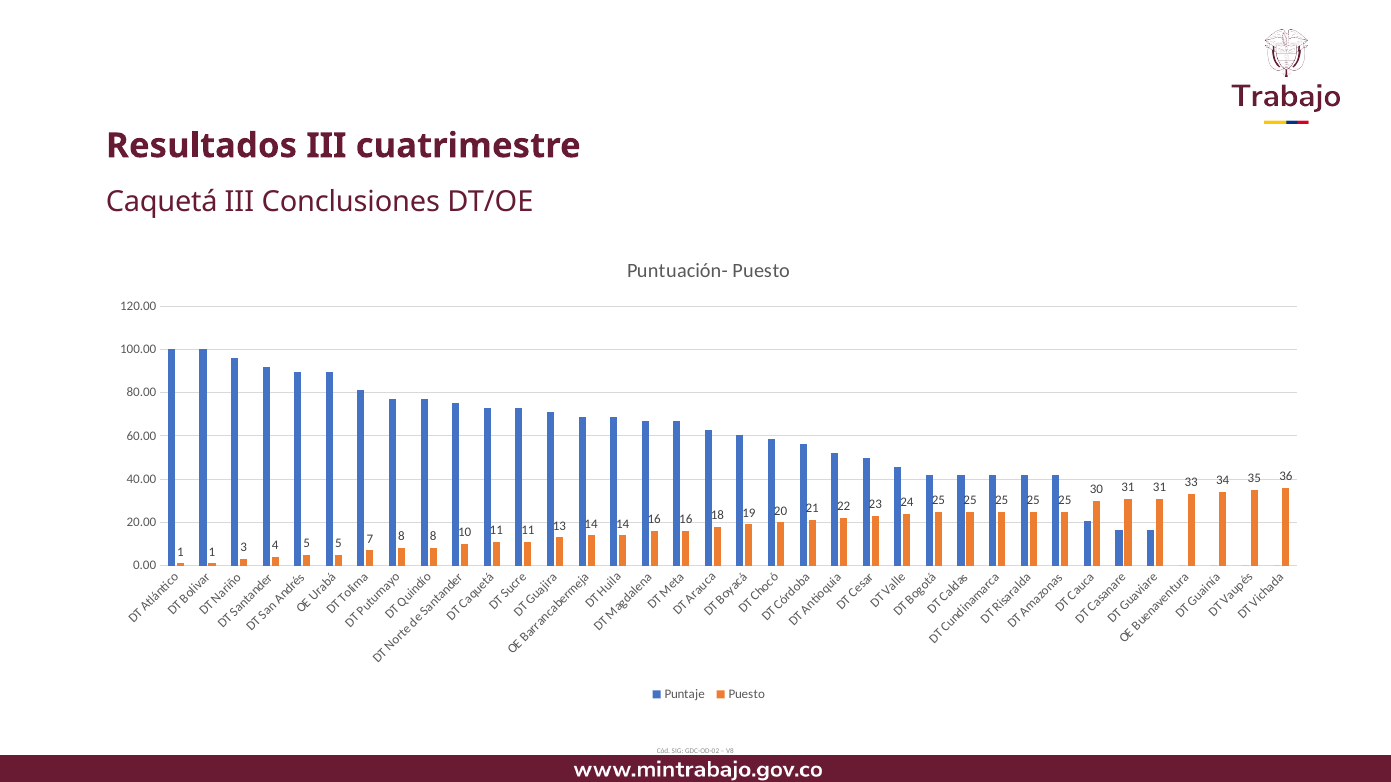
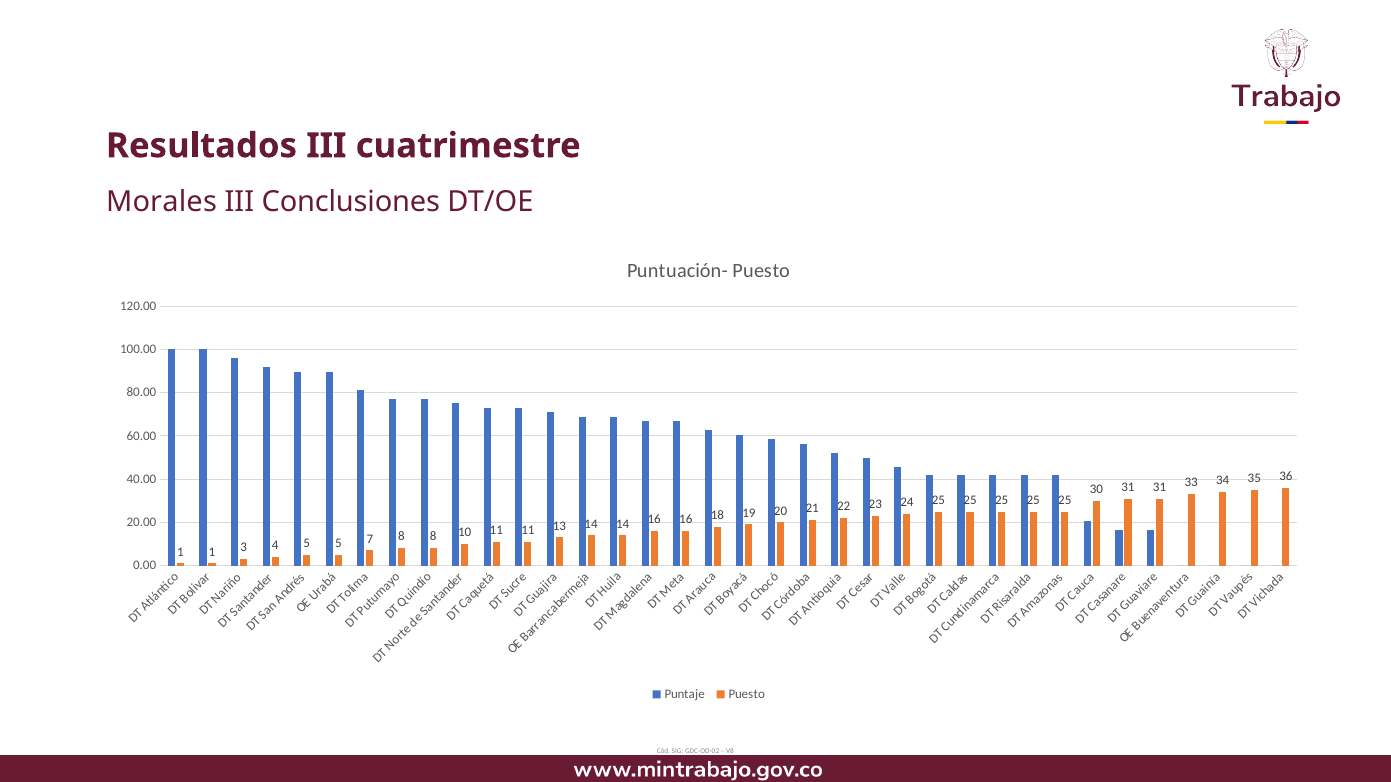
Caquetá: Caquetá -> Morales (161, 202)
